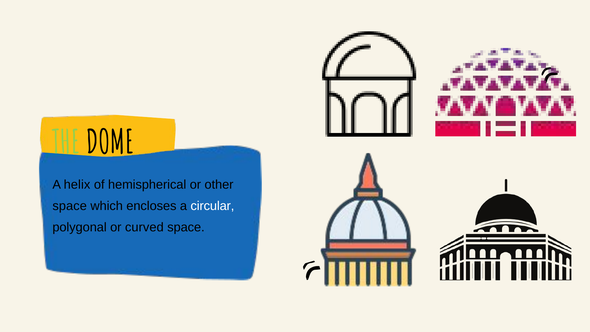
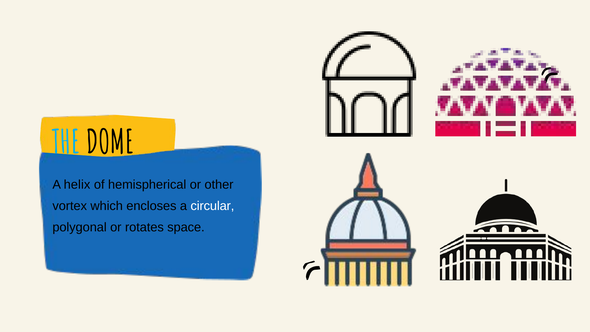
THE colour: light green -> light blue (66, 143)
space: space -> vortex (70, 206)
curved: curved -> rotates (144, 227)
